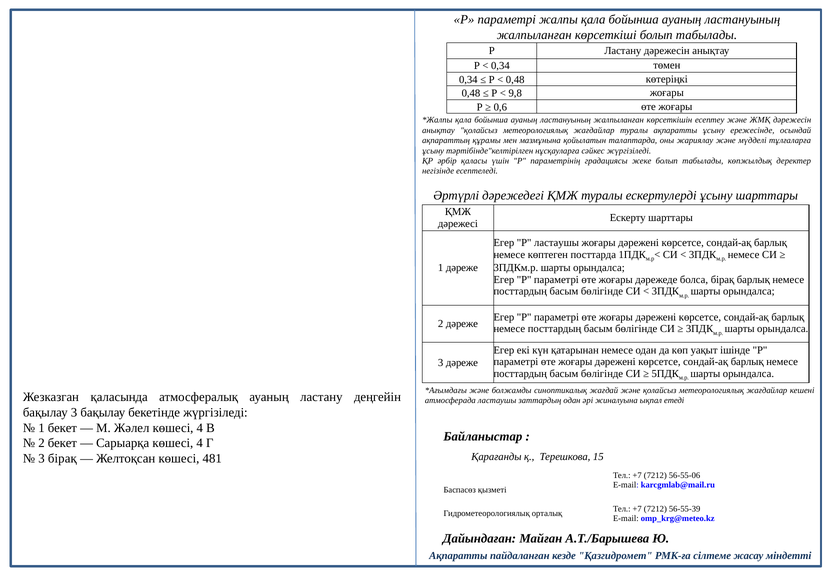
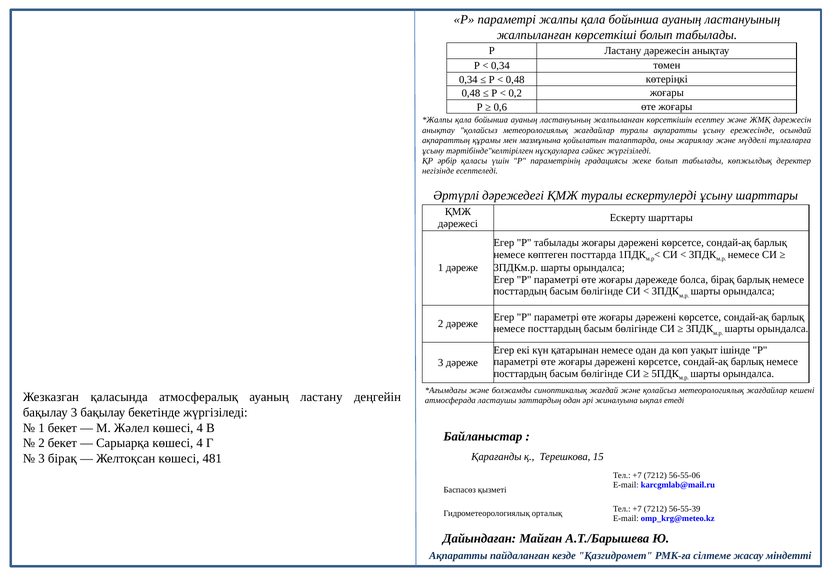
9,8: 9,8 -> 0,2 (515, 93)
Р ластаушы: ластаушы -> табылады (557, 243)
